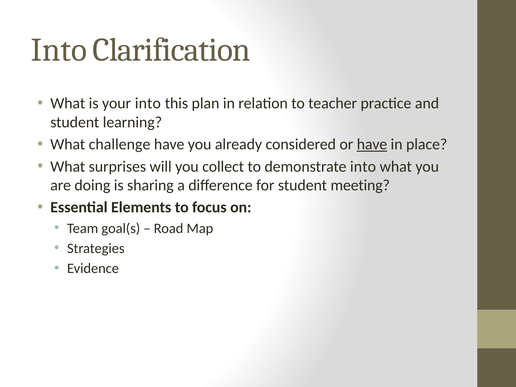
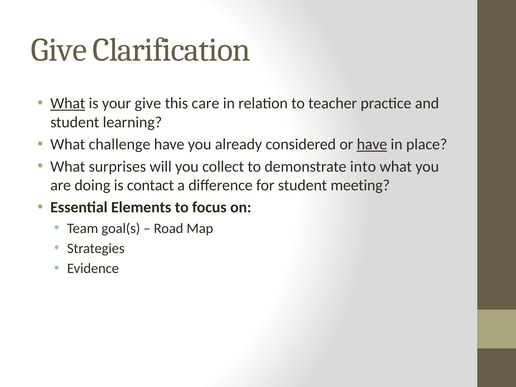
Into: Into -> Give (59, 50)
What underline: none -> present (68, 103)
your into: into -> give (148, 103)
plan: plan -> care (206, 103)
sharing: sharing -> contact (150, 185)
